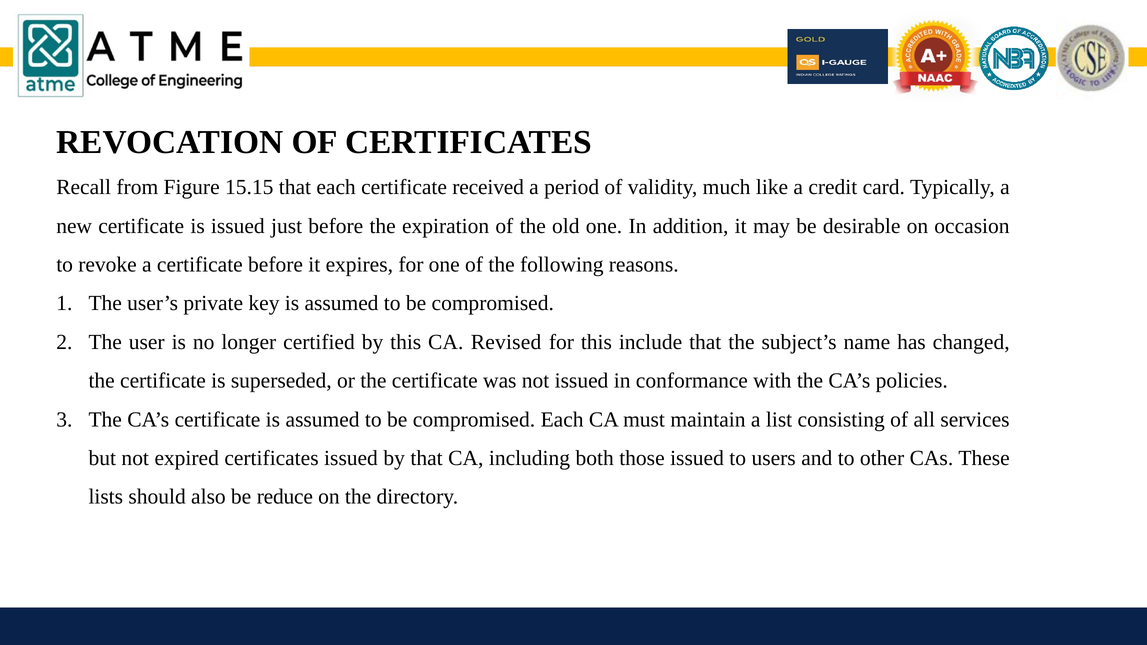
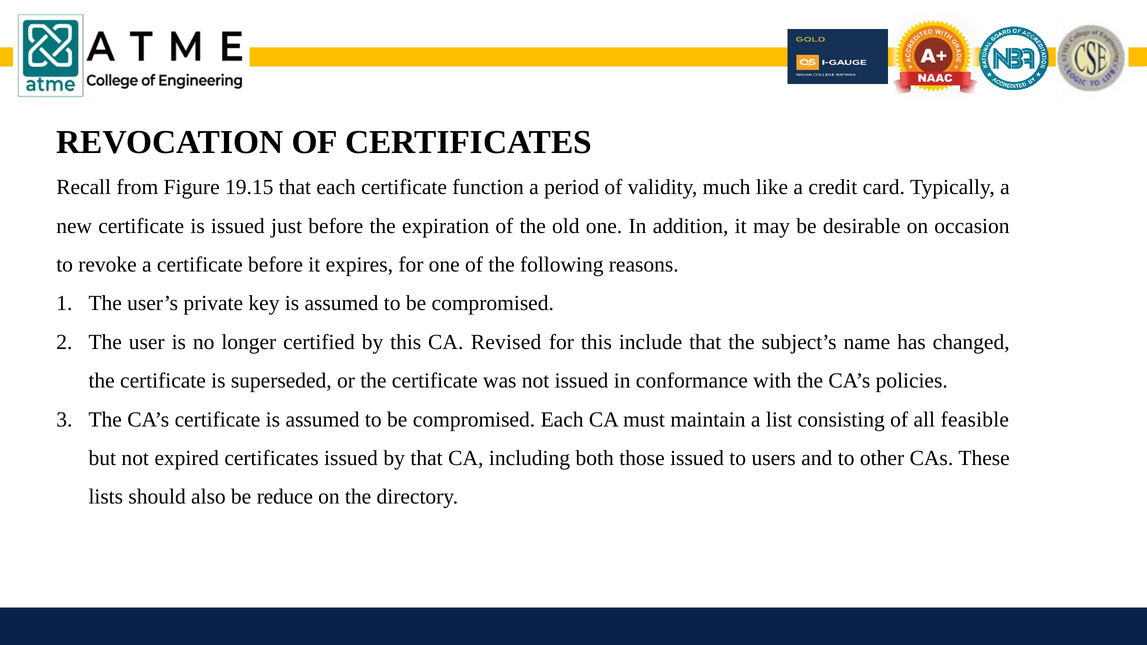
15.15: 15.15 -> 19.15 (249, 187)
received: received -> function (488, 187)
services: services -> feasible (975, 420)
